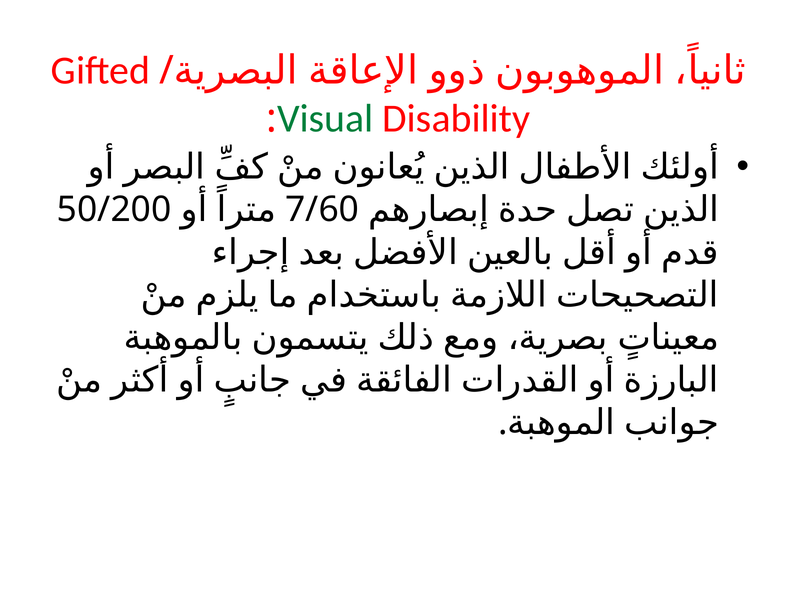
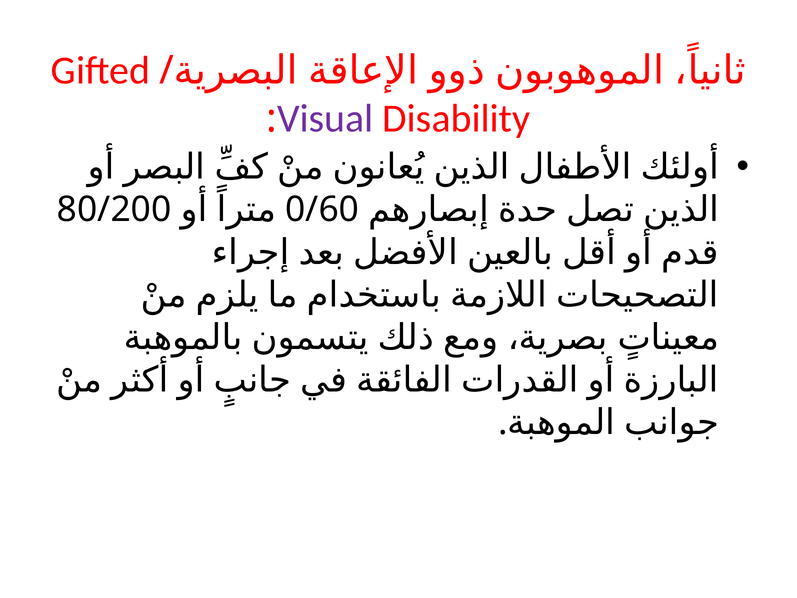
Visual colour: green -> purple (325, 118)
50/200: 50/200 -> 80/200 (114, 210)
7/60: 7/60 -> 0/60 (322, 210)
